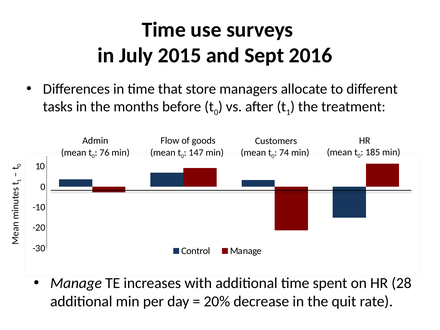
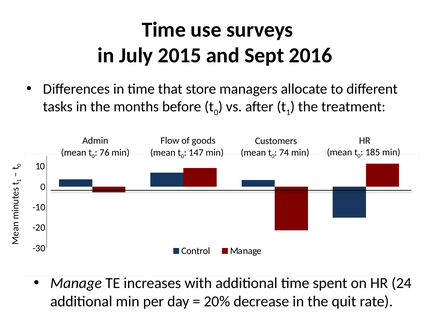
28: 28 -> 24 (402, 283)
